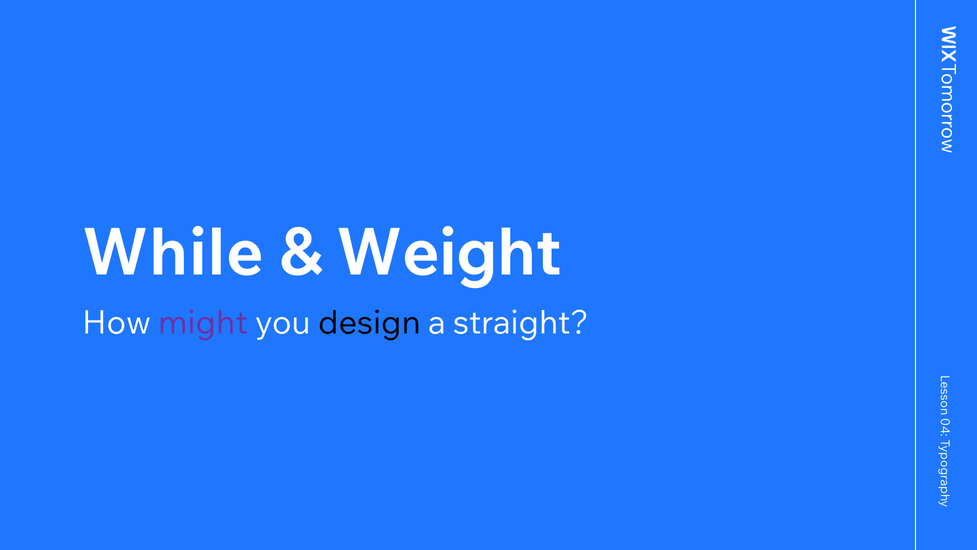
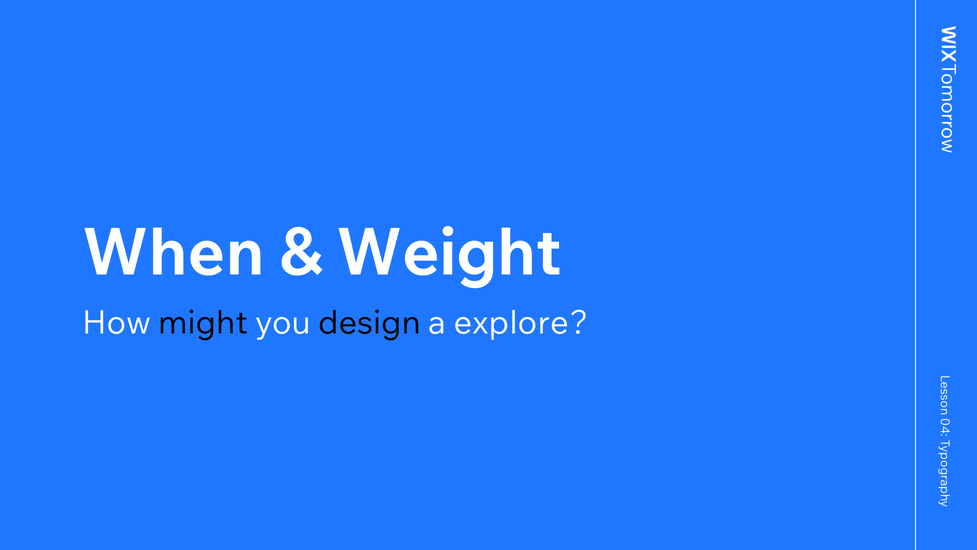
While: While -> When (173, 253)
might colour: purple -> black (203, 323)
straight: straight -> explore (521, 323)
